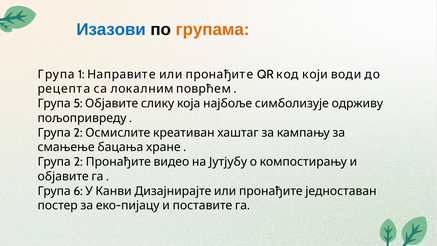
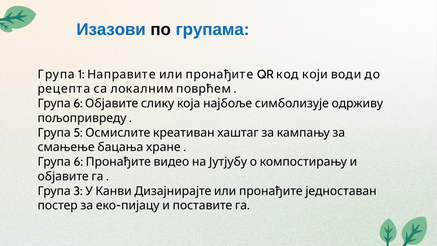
групама colour: orange -> blue (213, 30)
5: 5 -> 6 (78, 103)
2: 2 -> 5 (78, 133)
2: 2 -> 6 (78, 162)
6: 6 -> 3 (78, 191)
